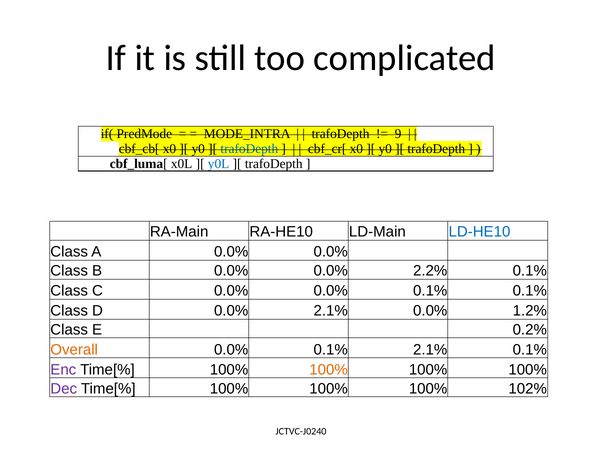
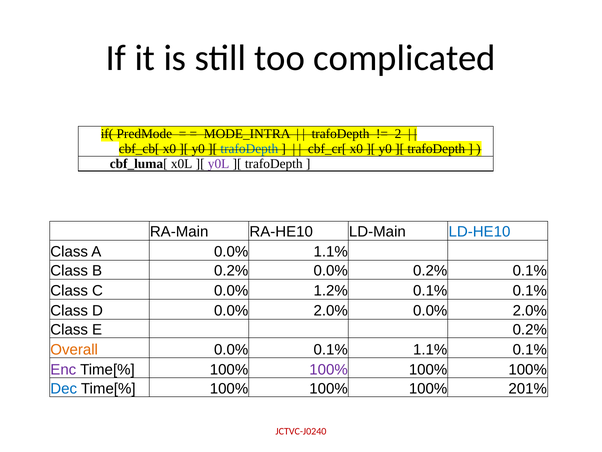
9: 9 -> 2 (398, 134)
y0L colour: blue -> purple (219, 163)
A 0.0% 0.0%: 0.0% -> 1.1% (331, 252)
B 0.0%: 0.0% -> 0.2% (231, 270)
0.0% 2.2%: 2.2% -> 0.2% (430, 270)
C 0.0% 0.0%: 0.0% -> 1.2% (331, 290)
D 0.0% 2.1%: 2.1% -> 2.0% (331, 310)
1.2%: 1.2% -> 2.0% (530, 310)
0.1% 2.1%: 2.1% -> 1.1% (430, 349)
100% colour: orange -> purple (329, 369)
Dec colour: purple -> blue (64, 388)
102%: 102% -> 201% (528, 388)
JCTVC-J0240 colour: black -> red (301, 431)
